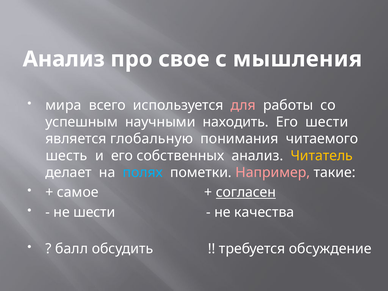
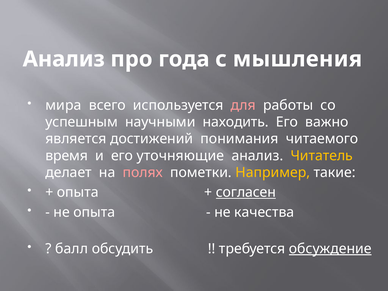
свое: свое -> года (184, 59)
Его шести: шести -> важно (327, 122)
глобальную: глобальную -> достижений (152, 139)
шесть: шесть -> время (67, 156)
собственных: собственных -> уточняющие (180, 156)
полях colour: light blue -> pink (143, 172)
Например colour: pink -> yellow (273, 172)
самое: самое -> опыта (78, 192)
не шести: шести -> опыта (94, 212)
обсуждение underline: none -> present (330, 249)
